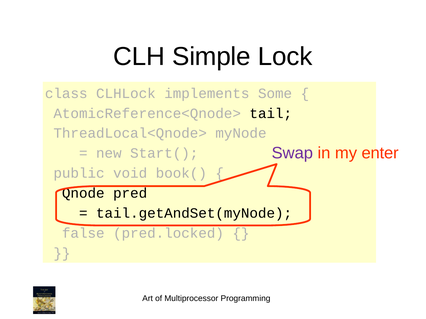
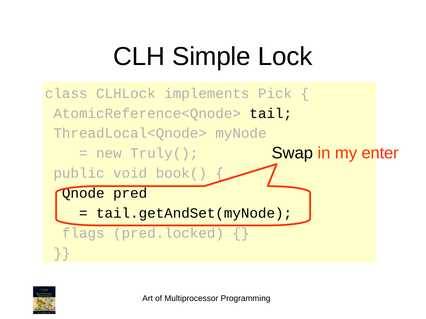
Some: Some -> Pick (275, 94)
Swap colour: purple -> black (292, 153)
Start(: Start( -> Truly( (164, 154)
false: false -> flags (83, 233)
